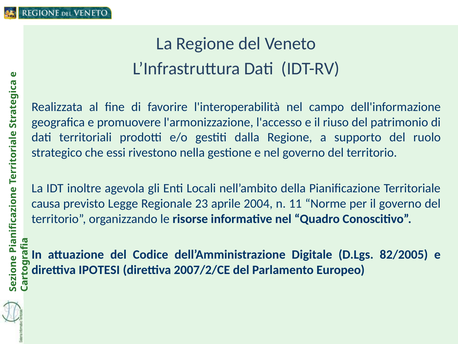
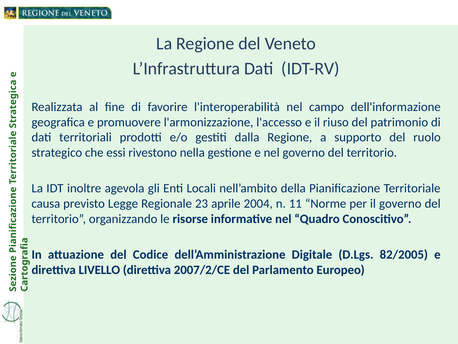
IPOTESI: IPOTESI -> LIVELLO (99, 270)
